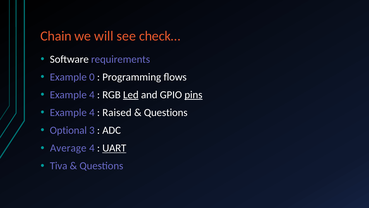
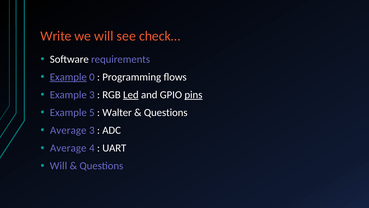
Chain: Chain -> Write (56, 36)
Example underline: none -> present (68, 77)
4: 4 -> 3 (92, 95)
4: 4 -> 5 (92, 112)
Raised: Raised -> Walter (117, 112)
Optional: Optional -> Average (68, 130)
UART underline: present -> none (114, 148)
Tiva: Tiva -> Will (59, 166)
